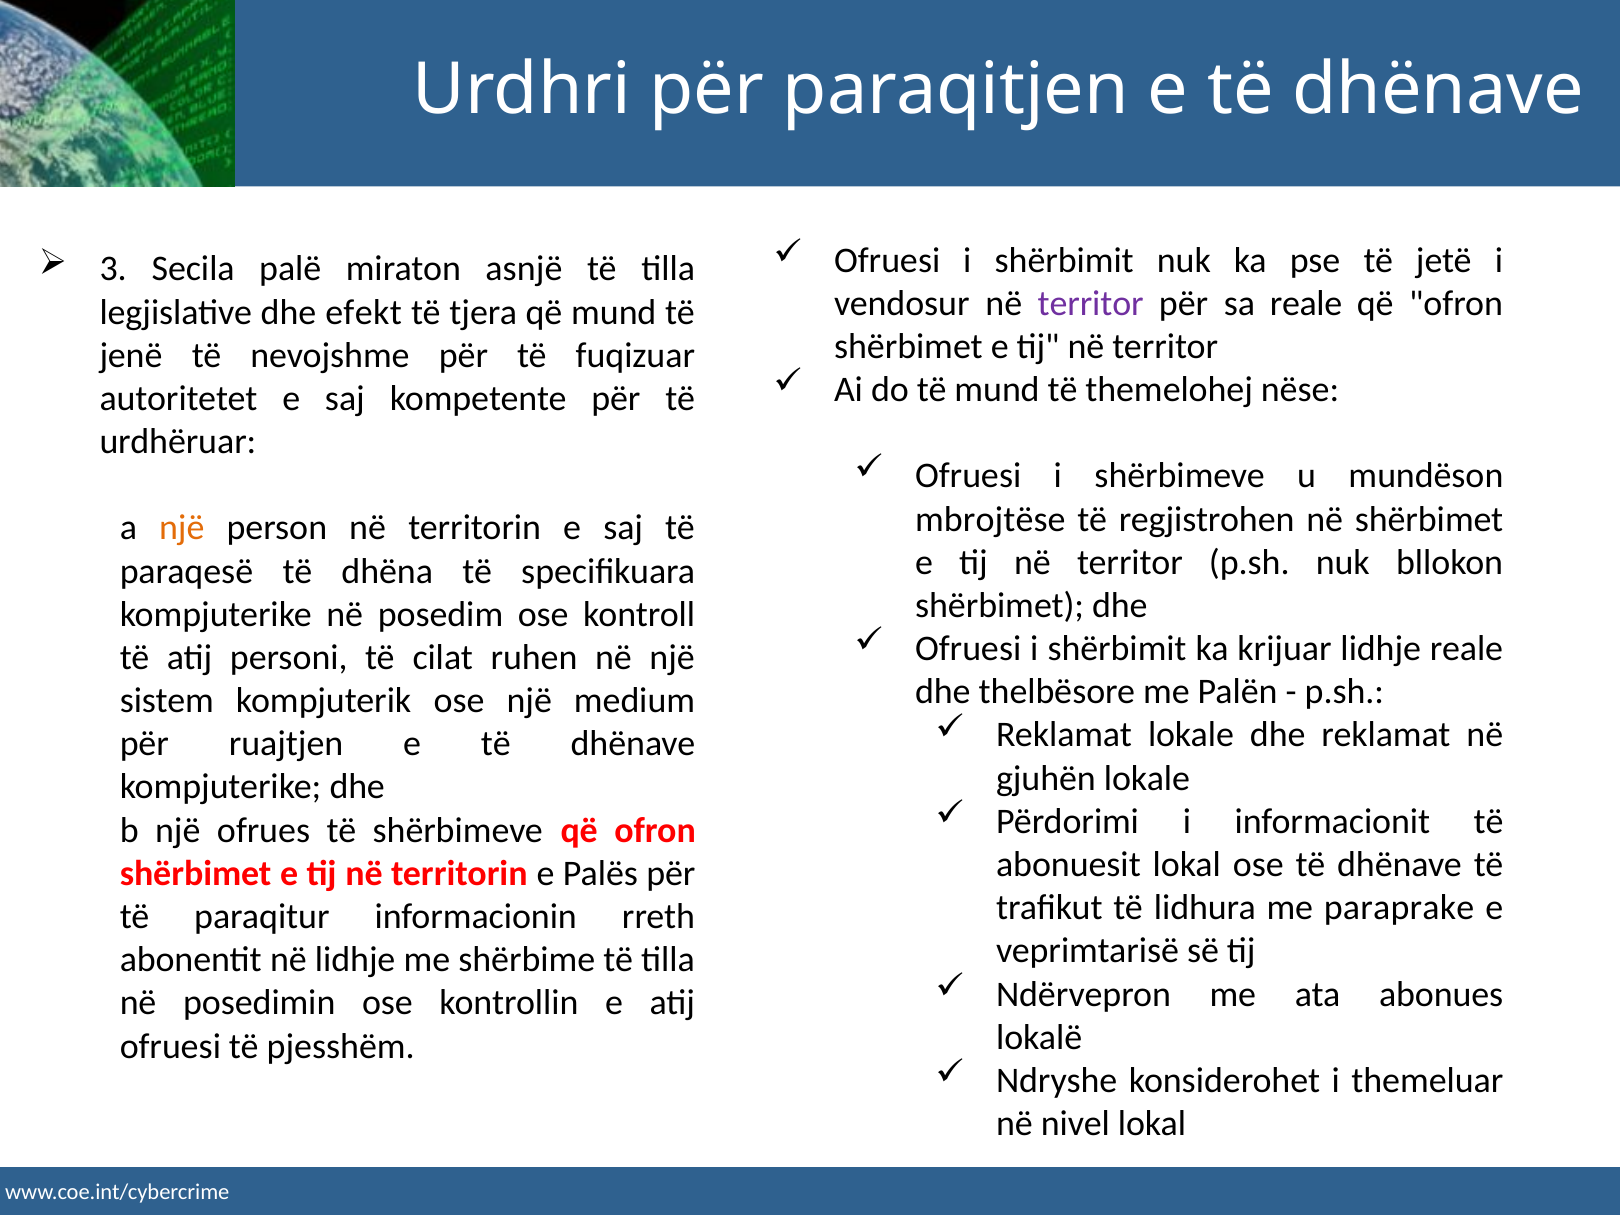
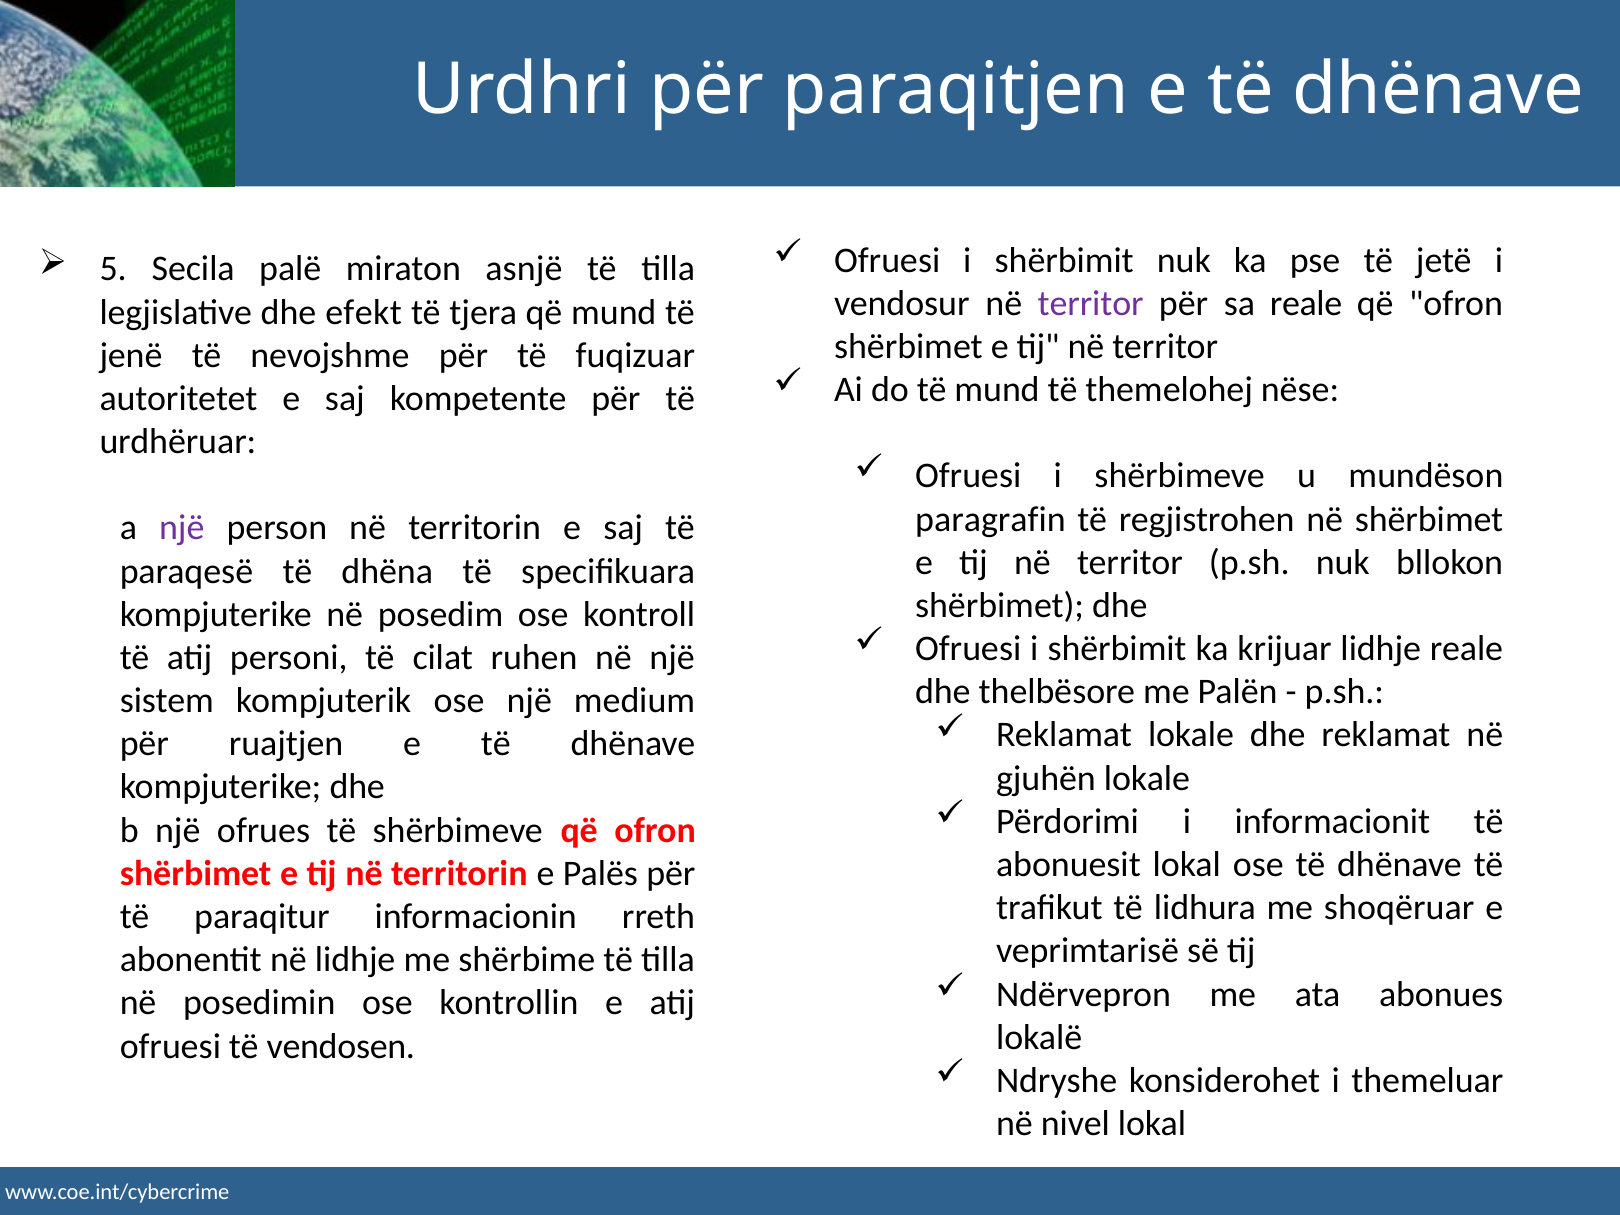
3: 3 -> 5 (113, 269)
mbrojtëse: mbrojtëse -> paragrafin (990, 519)
një colour: orange -> purple (182, 528)
paraprake: paraprake -> shoqëruar (1399, 908)
pjesshëm: pjesshëm -> vendosen (341, 1046)
